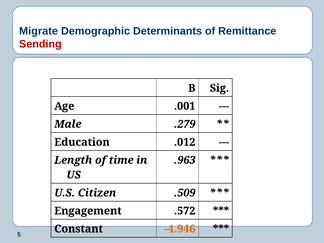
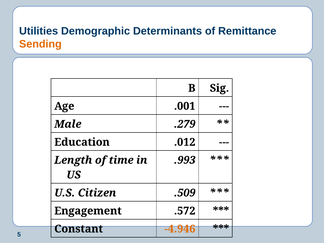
Migrate: Migrate -> Utilities (39, 31)
Sending colour: red -> orange (40, 44)
.963: .963 -> .993 (185, 160)
